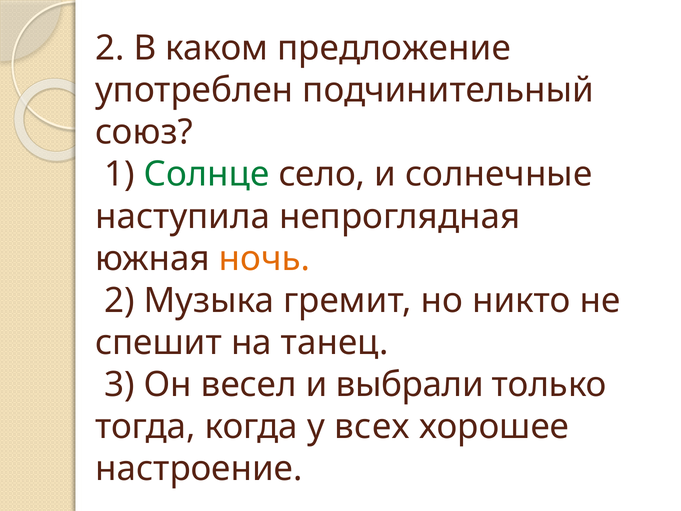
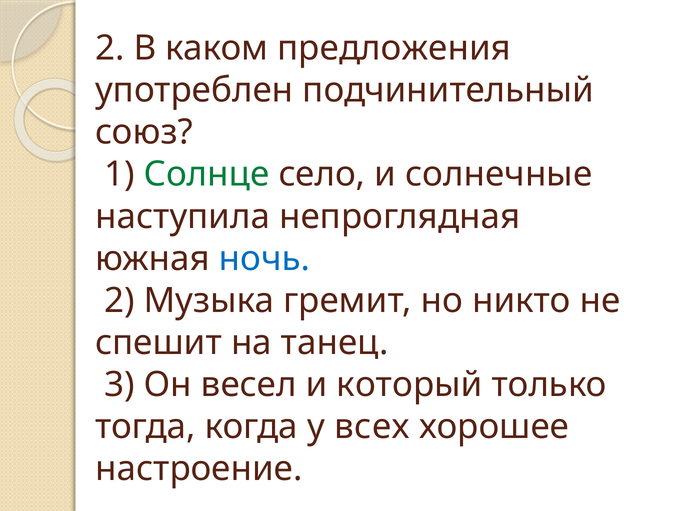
предложение: предложение -> предложения (394, 48)
ночь colour: orange -> blue (264, 258)
выбрали: выбрали -> который (410, 384)
